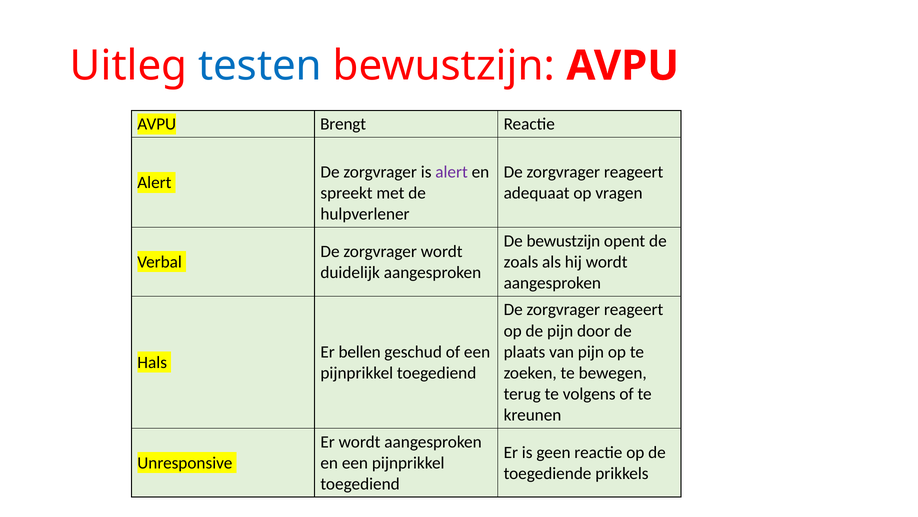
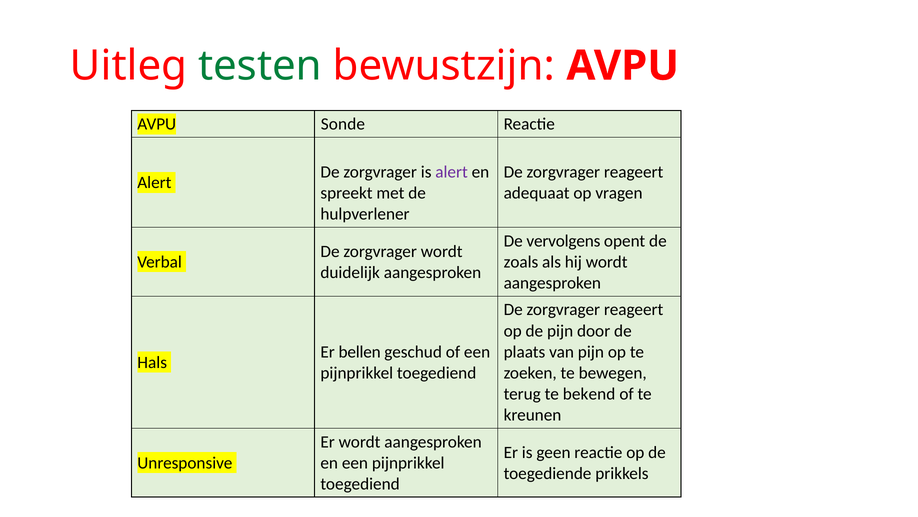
testen colour: blue -> green (260, 66)
Brengt: Brengt -> Sonde (343, 124)
De bewustzijn: bewustzijn -> vervolgens (563, 241)
volgens: volgens -> bekend (589, 393)
